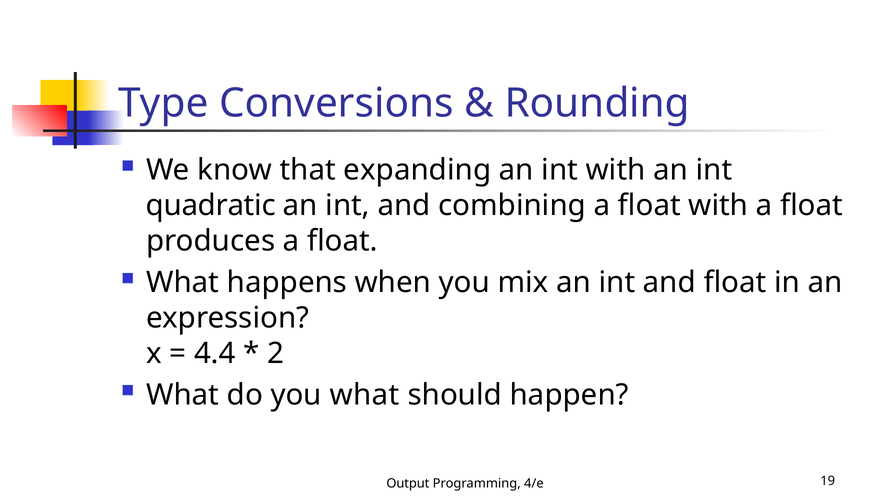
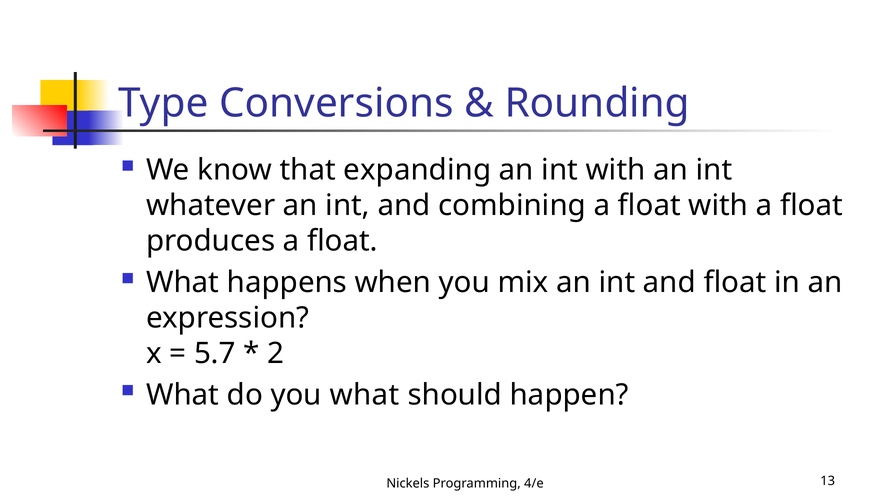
quadratic: quadratic -> whatever (211, 205)
4.4: 4.4 -> 5.7 (215, 353)
Output: Output -> Nickels (408, 483)
19: 19 -> 13 (828, 481)
